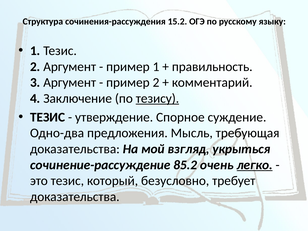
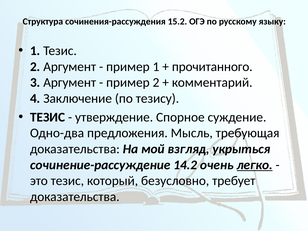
правильность: правильность -> прочитанного (212, 67)
тезису underline: present -> none (157, 98)
85.2: 85.2 -> 14.2 (185, 165)
